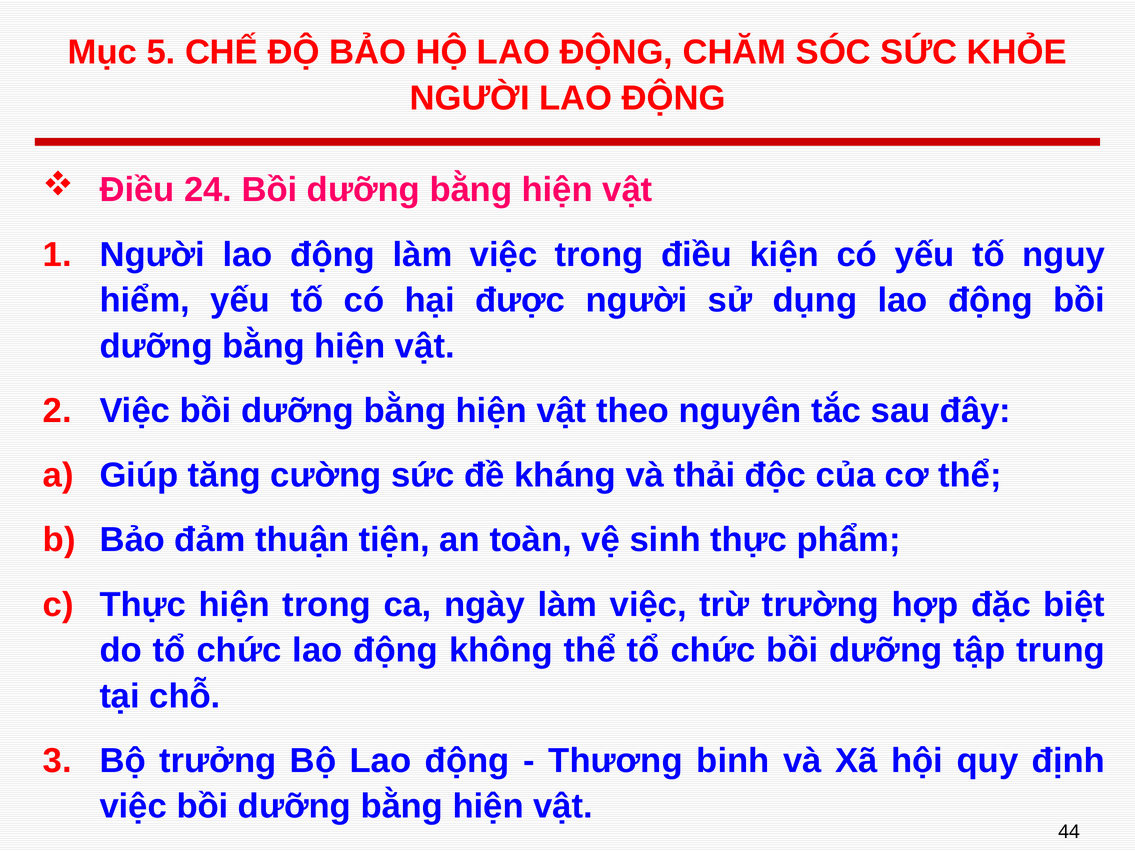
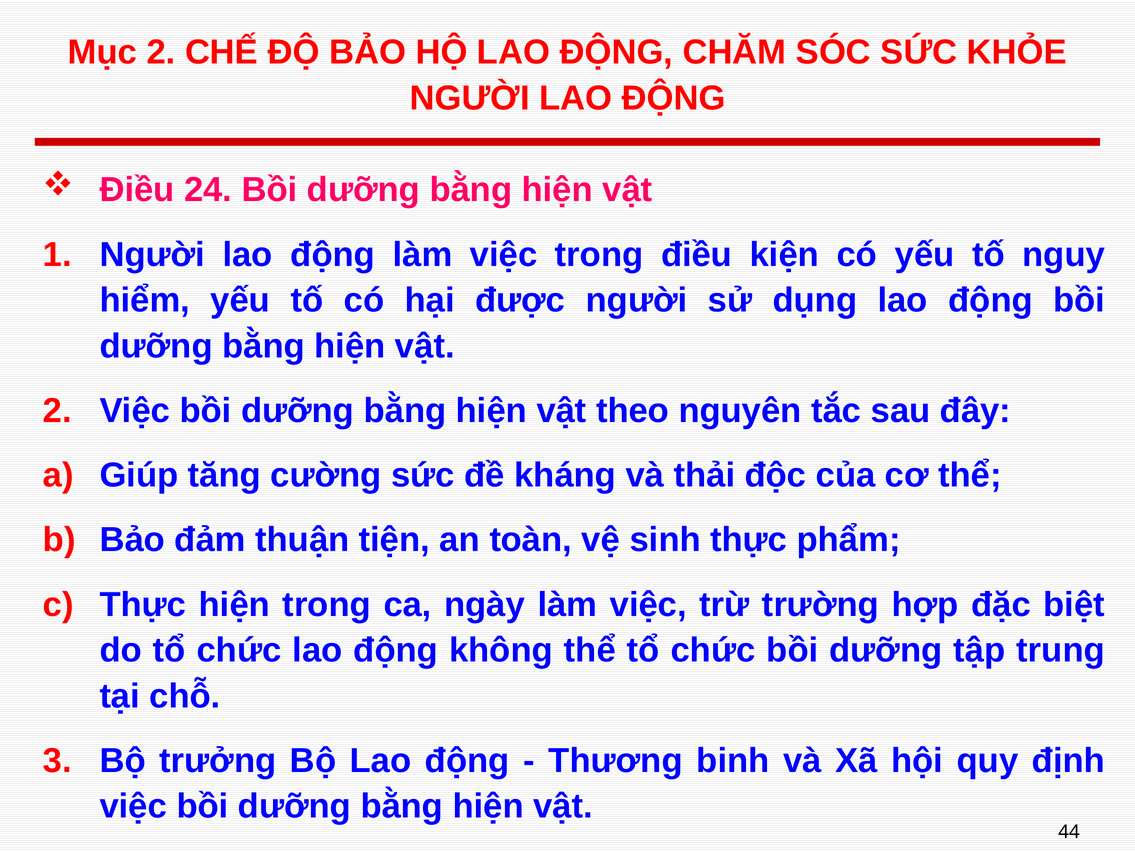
Mục 5: 5 -> 2 (161, 53)
